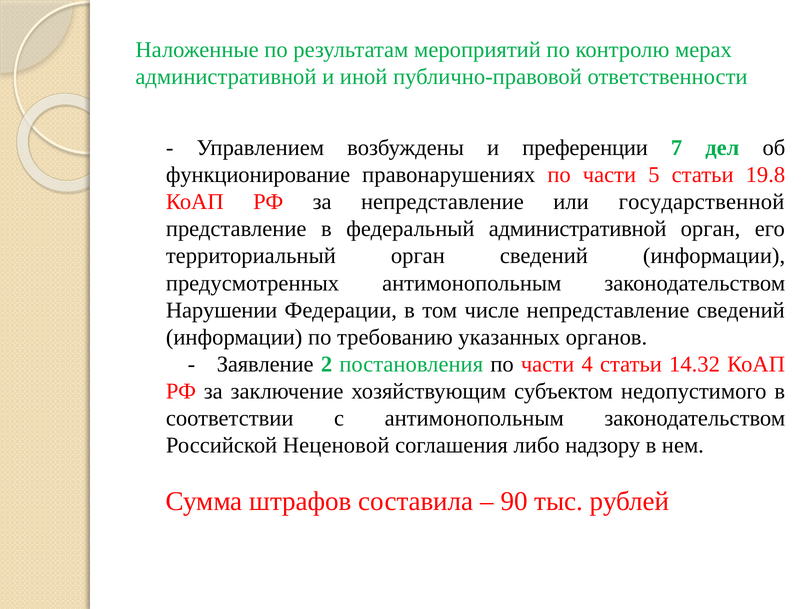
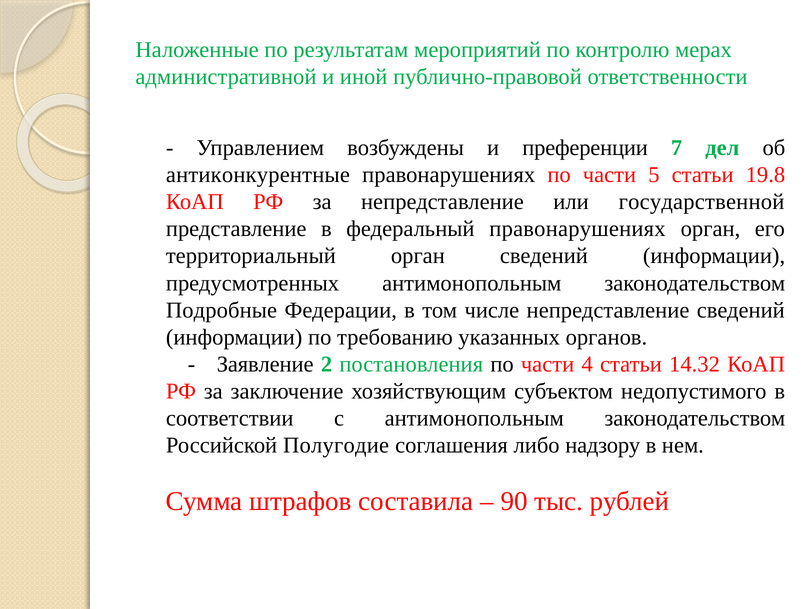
функционирование: функционирование -> антиконкурентные (258, 175)
федеральный административной: административной -> правонарушениях (577, 229)
Нарушении: Нарушении -> Подробные (222, 310)
Неценовой: Неценовой -> Полугодие (336, 446)
